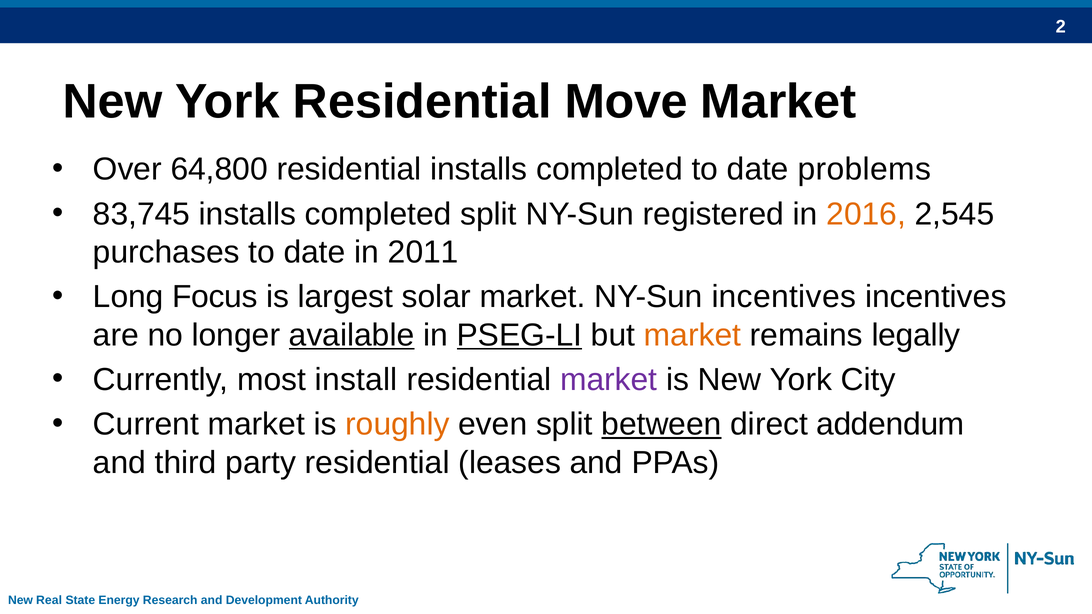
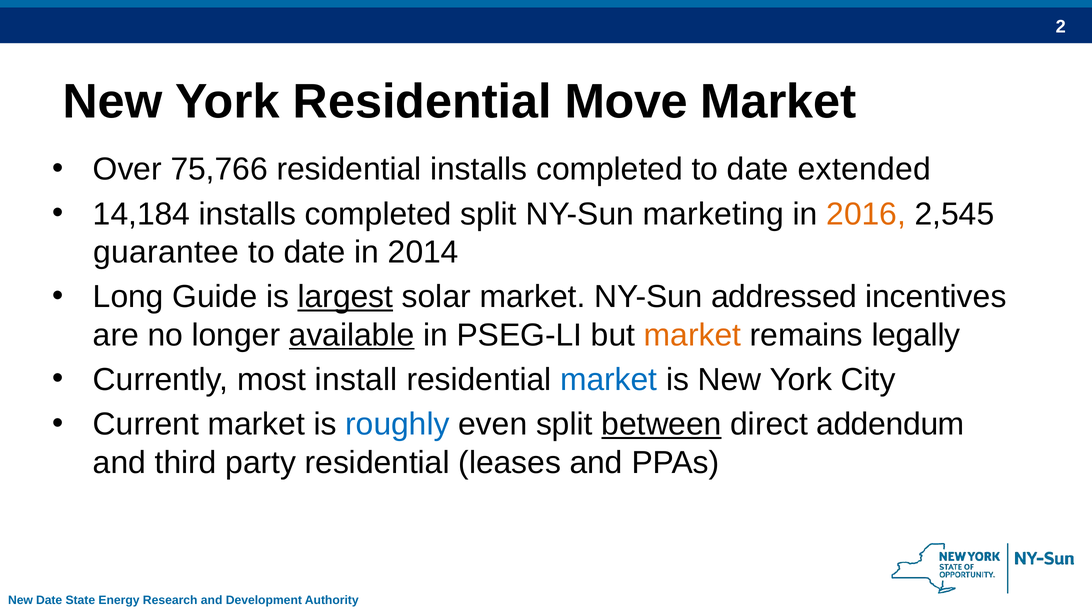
64,800: 64,800 -> 75,766 (219, 169)
problems: problems -> extended (864, 169)
83,745: 83,745 -> 14,184 (142, 214)
registered: registered -> marketing (713, 214)
purchases: purchases -> guarantee (166, 252)
2011: 2011 -> 2014 (423, 252)
Focus: Focus -> Guide (215, 297)
largest underline: none -> present (345, 297)
NY-Sun incentives: incentives -> addressed (784, 297)
PSEG-LI underline: present -> none (519, 335)
market colour: purple -> blue (609, 380)
roughly colour: orange -> blue (397, 424)
New Real: Real -> Date (49, 601)
